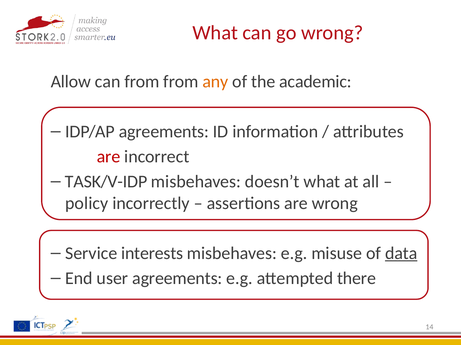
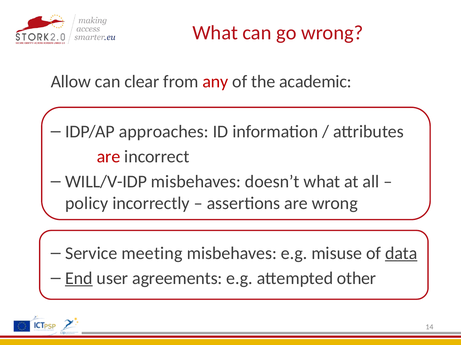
can from: from -> clear (142, 82)
any colour: orange -> red (215, 82)
IDP/AP agreements: agreements -> approaches (164, 132)
TASK/V-IDP: TASK/V-IDP -> WILL/V-IDP (106, 182)
interests: interests -> meeting (152, 254)
End underline: none -> present (79, 279)
there: there -> other (357, 279)
